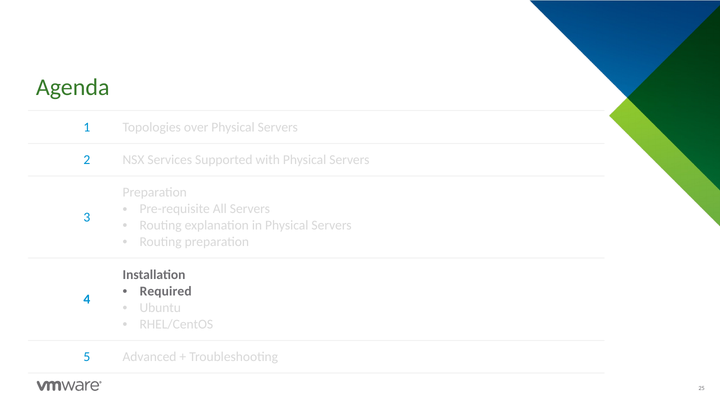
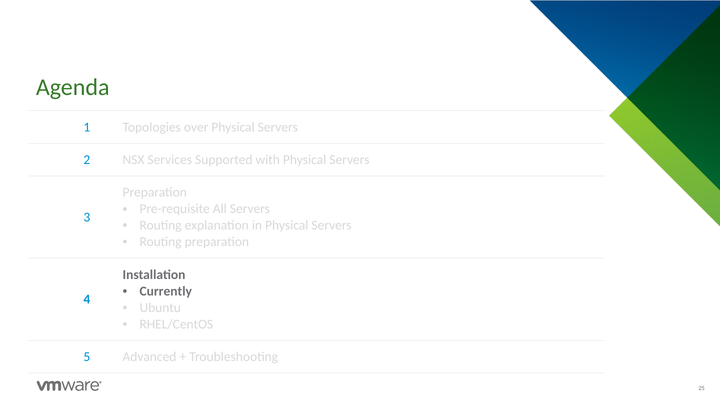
Required: Required -> Currently (166, 291)
